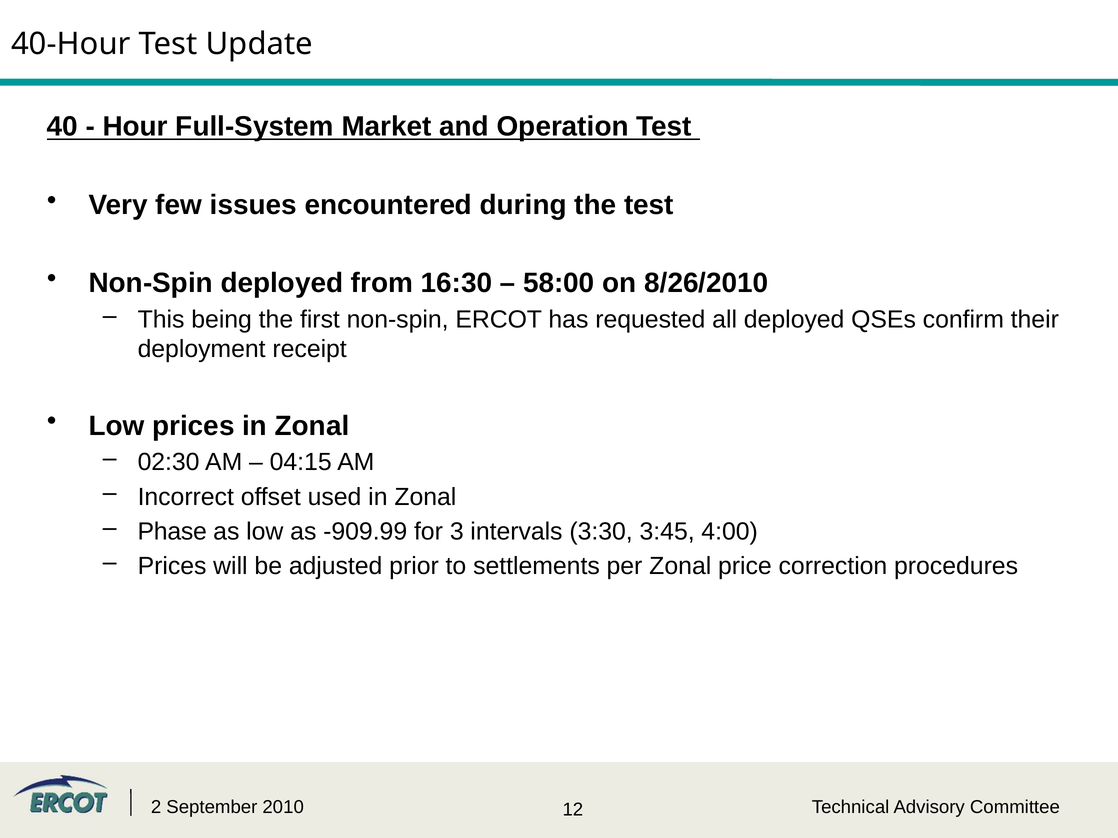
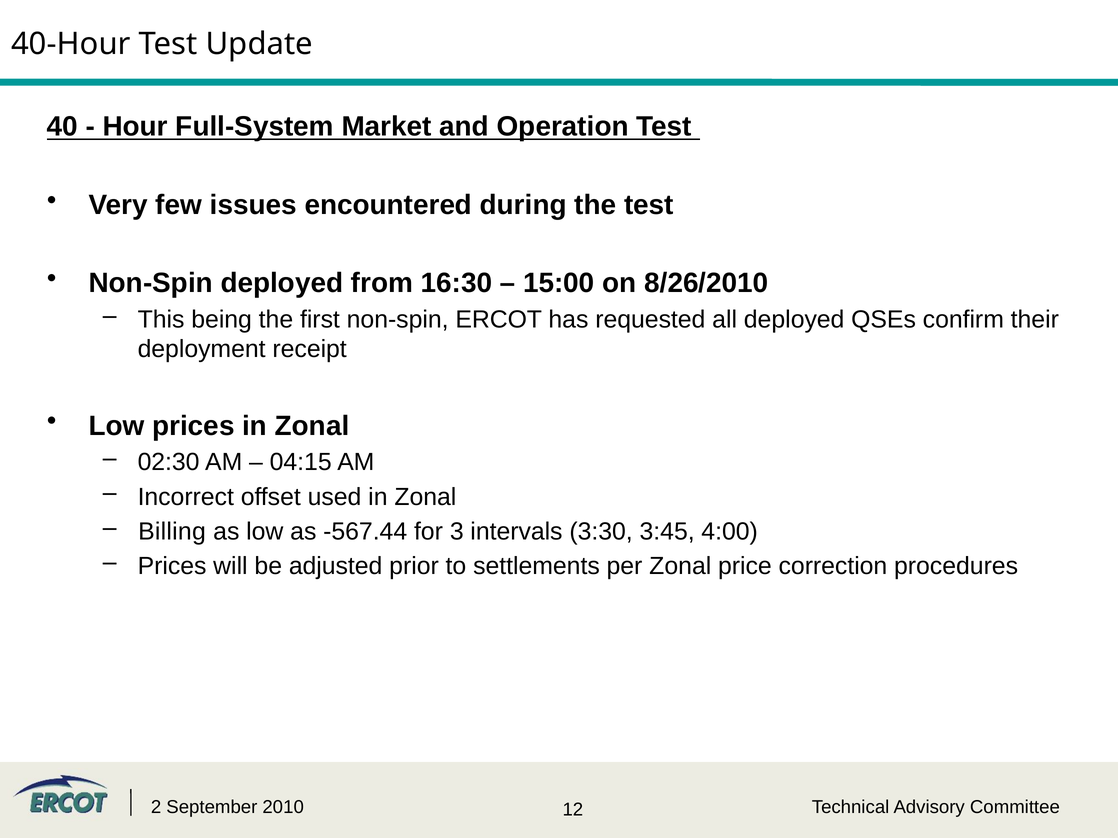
58:00: 58:00 -> 15:00 (559, 283)
Phase: Phase -> Billing (172, 532)
-909.99: -909.99 -> -567.44 (365, 532)
